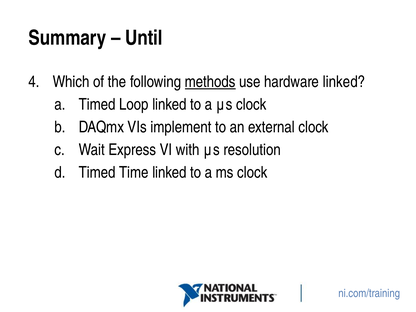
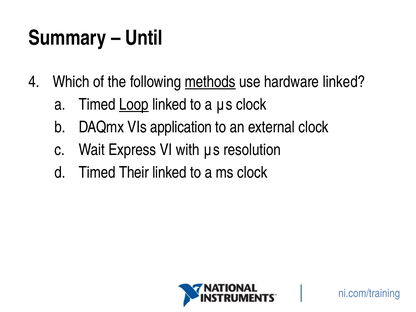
Loop underline: none -> present (134, 104)
implement: implement -> application (181, 127)
Time: Time -> Their (134, 172)
